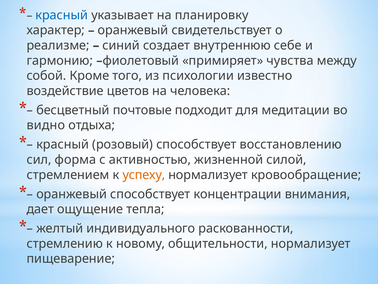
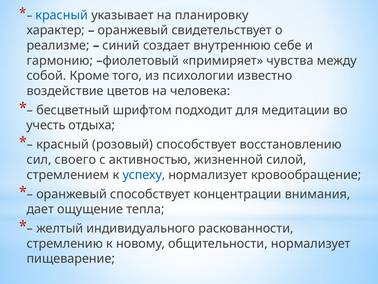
почтовые: почтовые -> шрифтом (142, 110)
видно: видно -> учесть (46, 125)
форма: форма -> своего (75, 159)
успеху colour: orange -> blue (144, 175)
